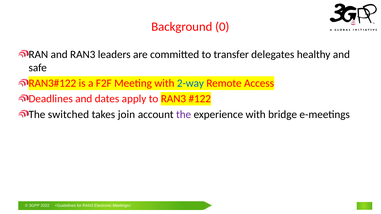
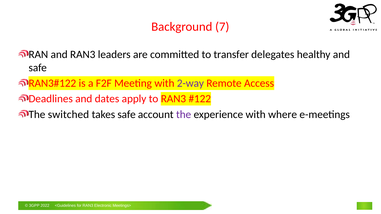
0: 0 -> 7 (222, 27)
2-way colour: blue -> purple (190, 83)
takes join: join -> safe (127, 115)
bridge: bridge -> where (283, 115)
